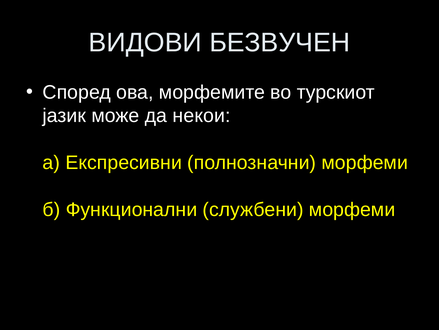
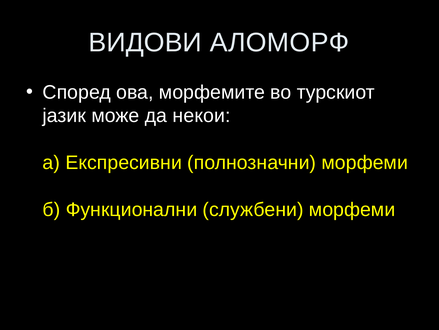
БЕЗВУЧЕН: БЕЗВУЧЕН -> АЛОМОРФ (280, 42)
